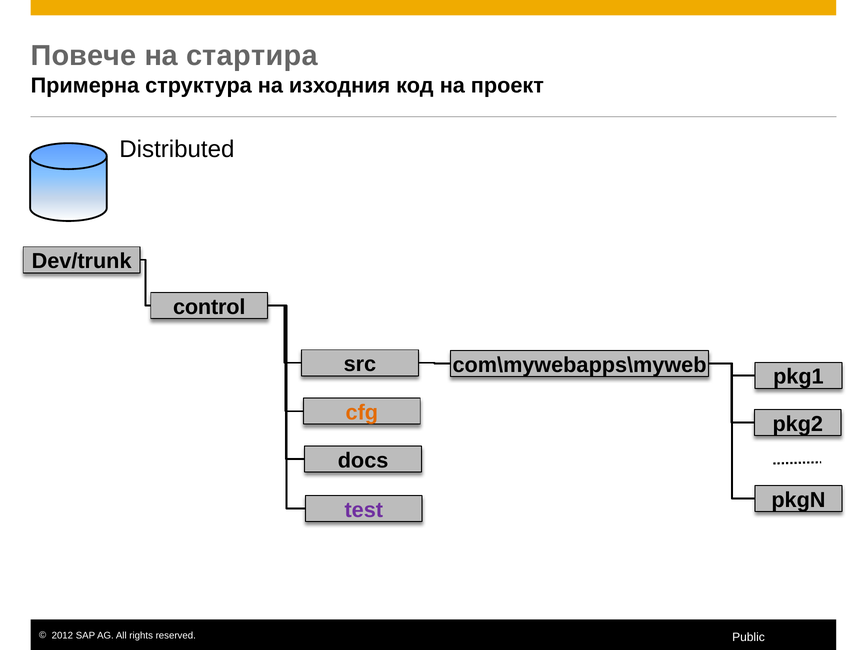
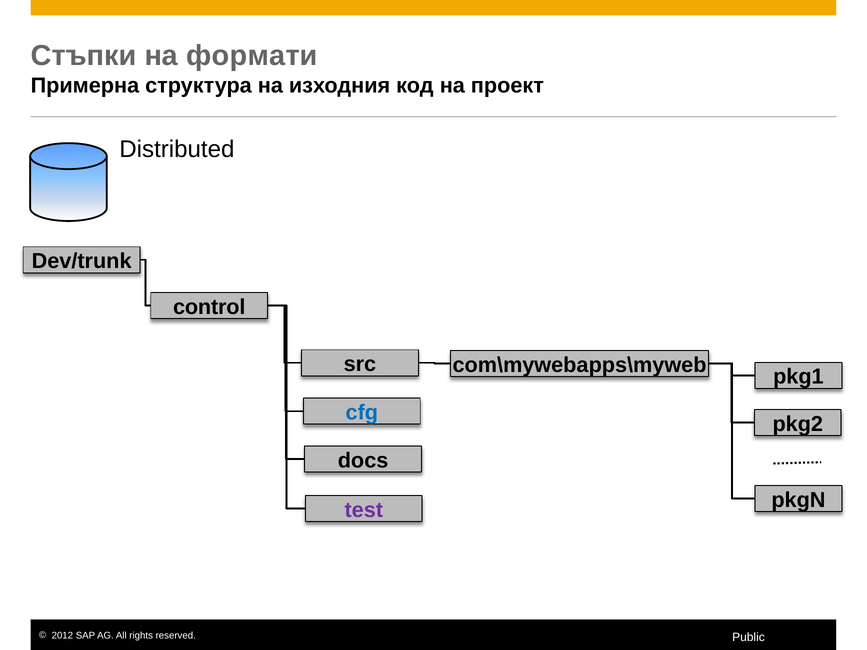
Повече: Повече -> Стъпки (84, 56)
стартира: стартира -> формати (252, 56)
cfg colour: orange -> blue (362, 413)
